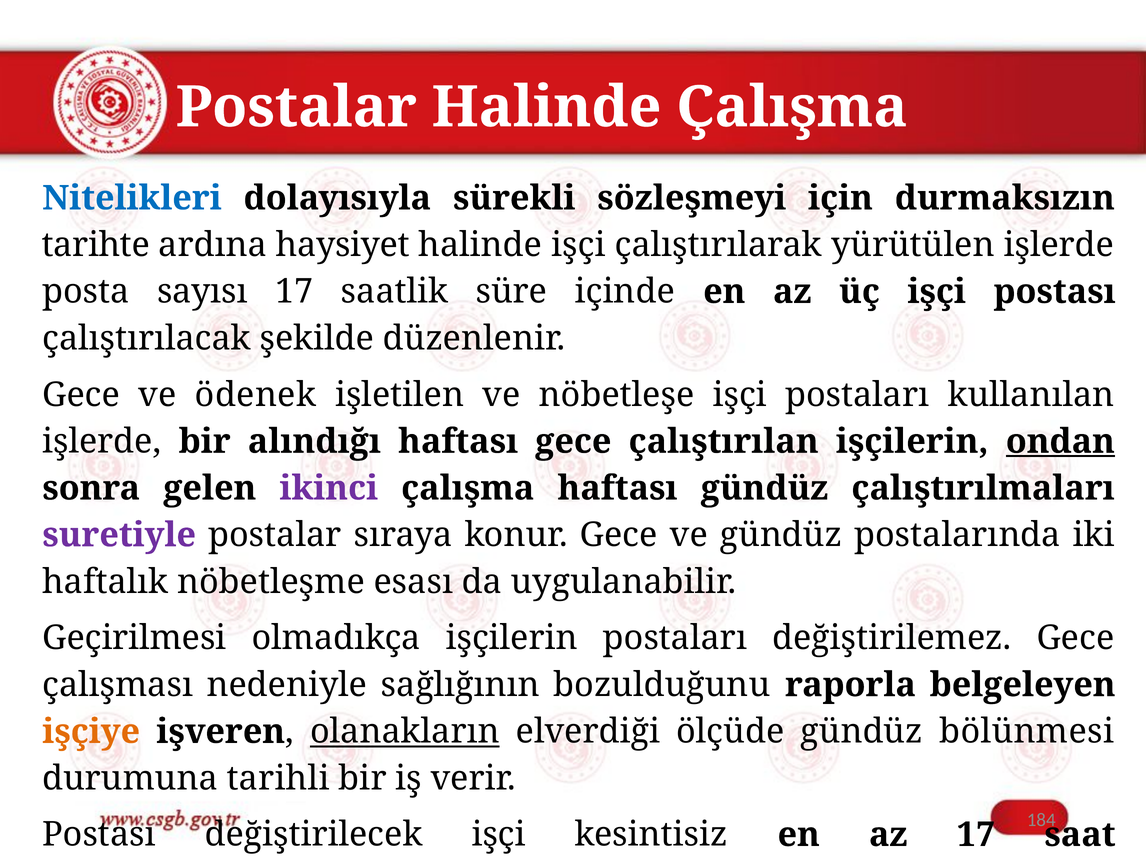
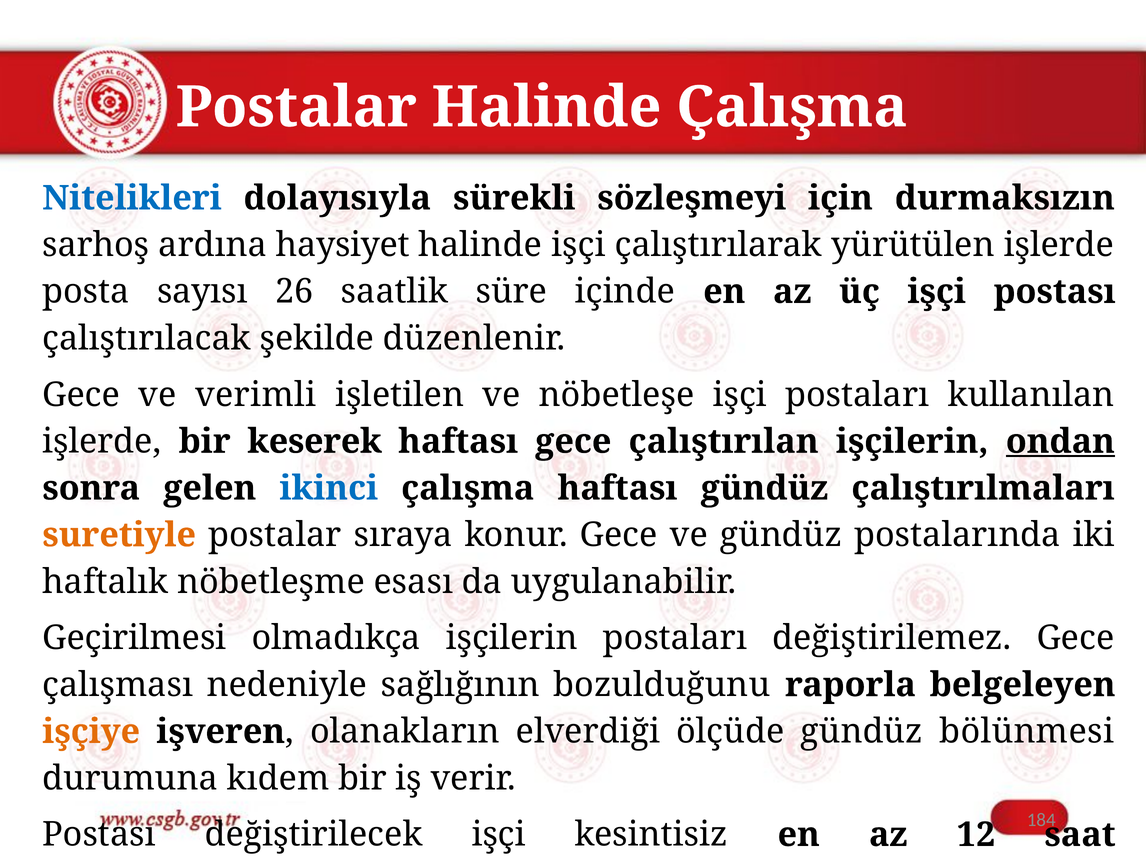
tarihte: tarihte -> sarhoş (96, 245)
sayısı 17: 17 -> 26 (294, 292)
ödenek: ödenek -> verimli (256, 395)
alındığı: alındığı -> keserek (315, 442)
ikinci colour: purple -> blue (329, 489)
suretiyle colour: purple -> orange (119, 535)
olanakların underline: present -> none (405, 732)
tarihli: tarihli -> kıdem (278, 779)
az 17: 17 -> 12 (976, 835)
